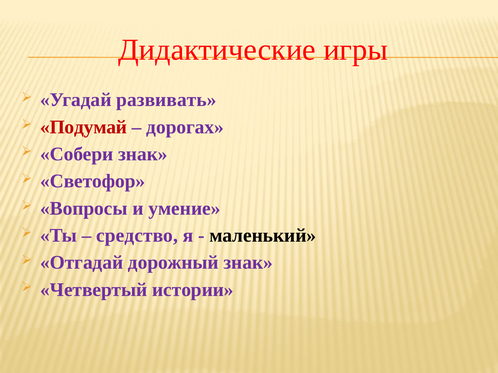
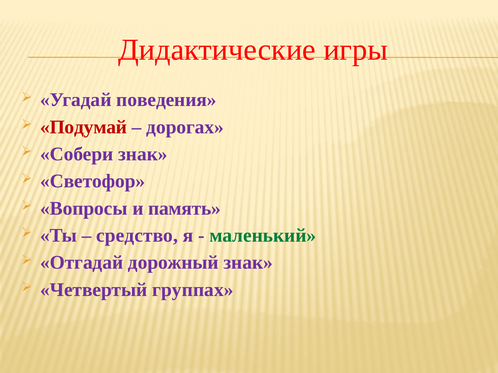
развивать: развивать -> поведения (166, 100)
умение: умение -> память (185, 209)
маленький colour: black -> green (263, 236)
истории: истории -> группах (193, 290)
